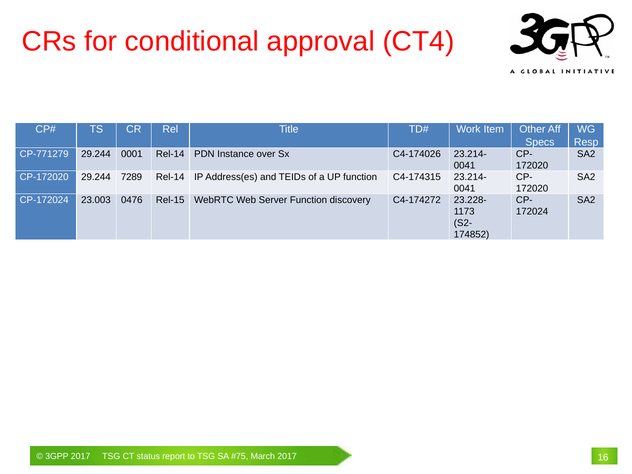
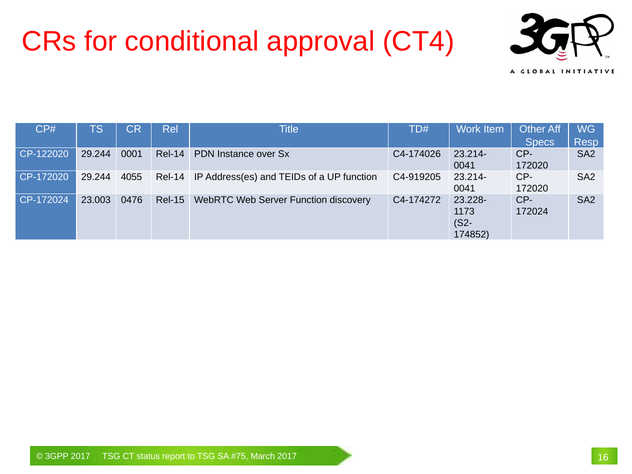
CP-771279: CP-771279 -> CP-122020 (44, 154)
7289: 7289 -> 4055 (132, 177)
C4-174315: C4-174315 -> C4-919205 (417, 177)
